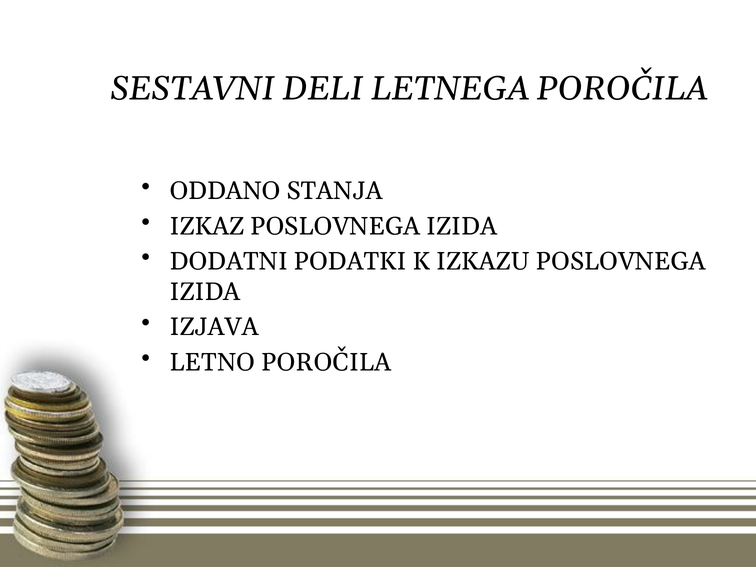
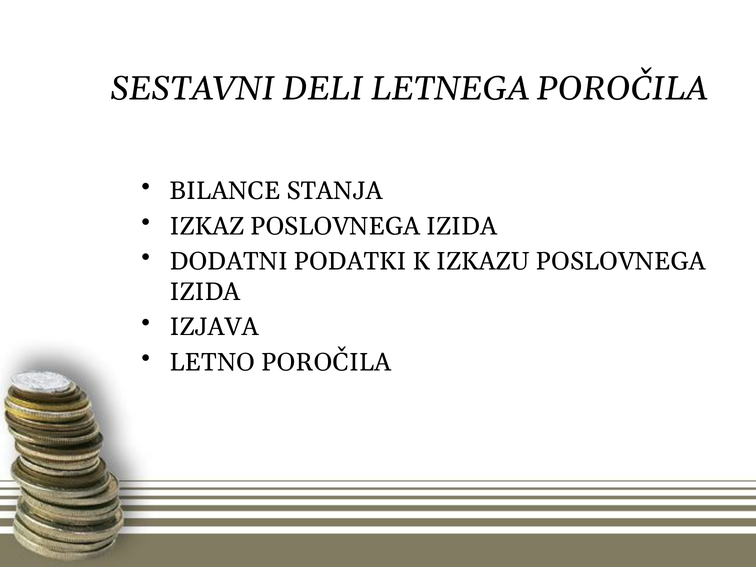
ODDANO: ODDANO -> BILANCE (225, 191)
